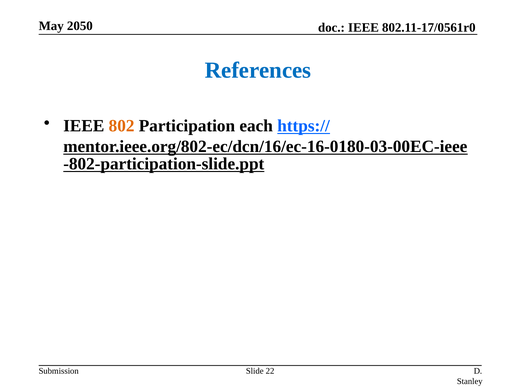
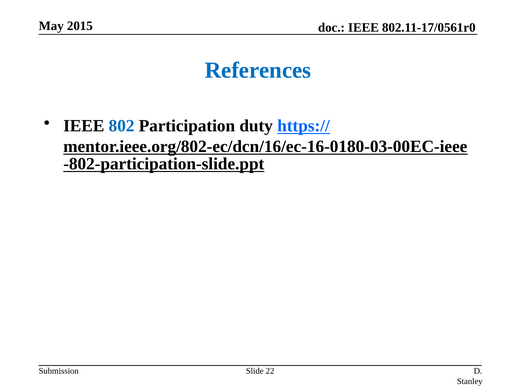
2050: 2050 -> 2015 (80, 26)
802 colour: orange -> blue (122, 126)
each: each -> duty (256, 126)
